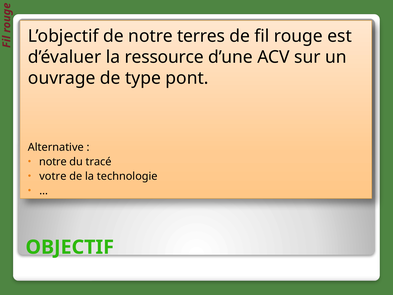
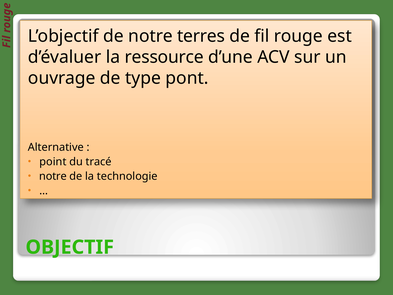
notre: notre -> point (53, 162)
votre: votre -> notre (53, 176)
